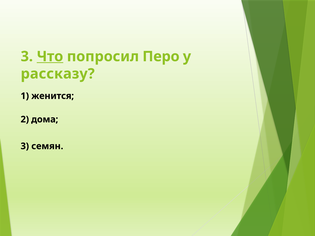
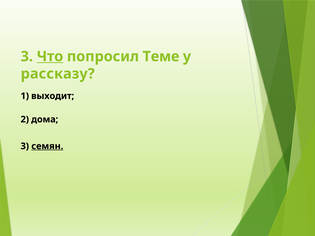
Перо: Перо -> Теме (161, 57)
женится: женится -> выходит (53, 96)
семян underline: none -> present (47, 146)
